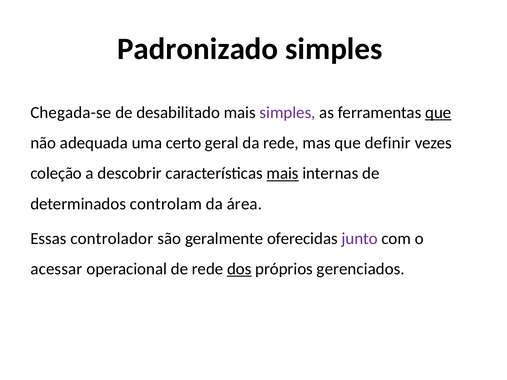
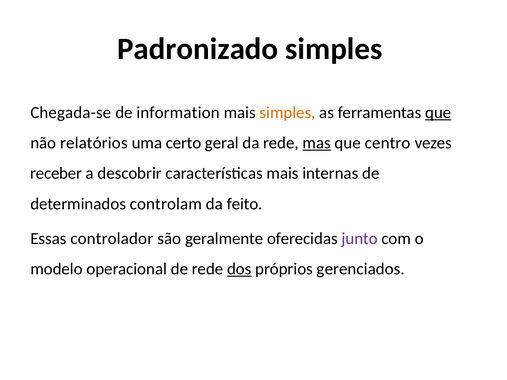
desabilitado: desabilitado -> information (178, 113)
simples colour: purple -> orange (288, 113)
adequada: adequada -> relatórios (94, 143)
mas underline: none -> present (317, 143)
definir: definir -> centro (388, 143)
coleção: coleção -> receber (56, 174)
mais underline: present -> none (283, 174)
área: área -> feito (245, 204)
acessar: acessar -> modelo (57, 269)
